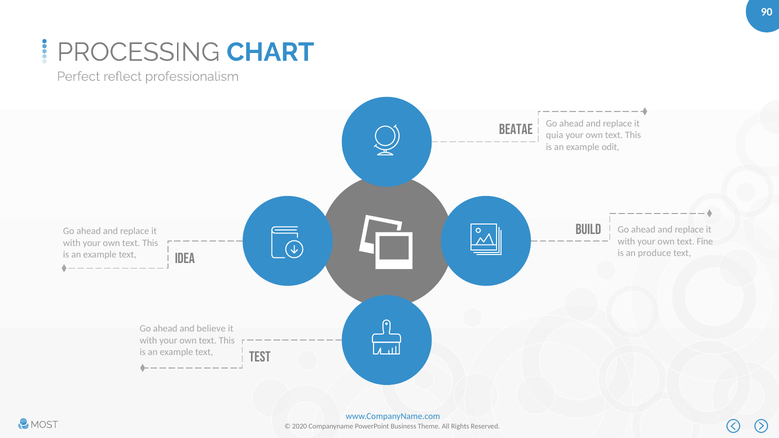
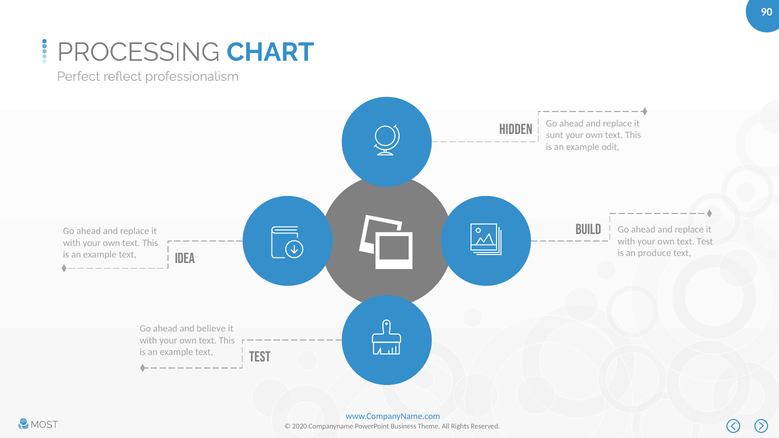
beatae: beatae -> hidden (516, 129)
quia: quia -> sunt (555, 135)
text Fine: Fine -> Test (705, 241)
